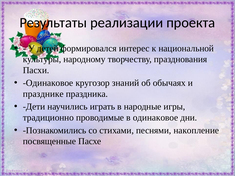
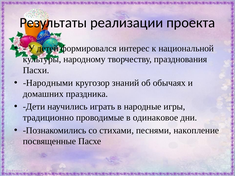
Одинаковое: Одинаковое -> Народными (48, 83)
празднике: празднике -> домашних (43, 94)
